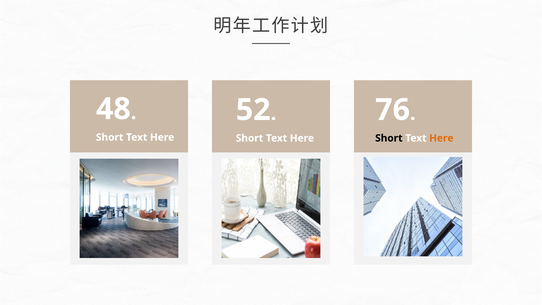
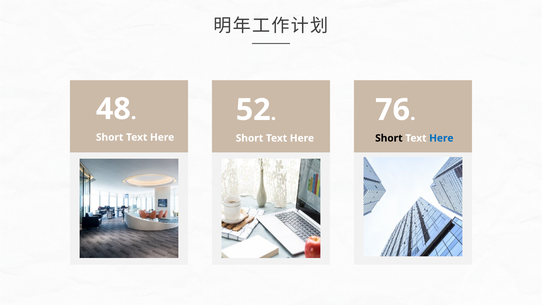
Here colour: orange -> blue (441, 138)
